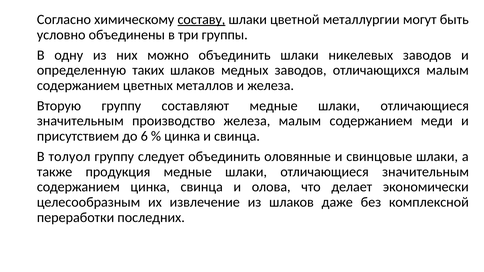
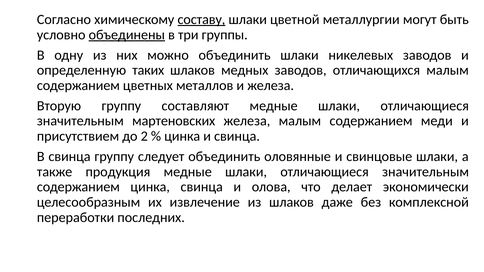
объединены underline: none -> present (127, 35)
производство: производство -> мартеновских (174, 121)
6: 6 -> 2 (144, 136)
В толуол: толуол -> свинца (70, 157)
